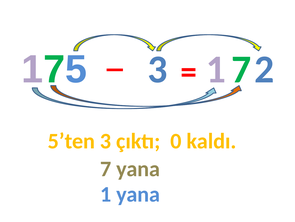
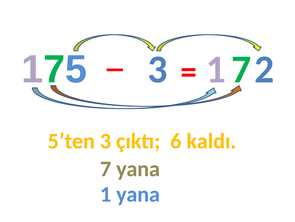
0: 0 -> 6 (176, 141)
